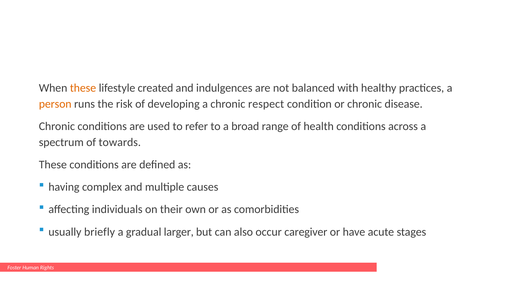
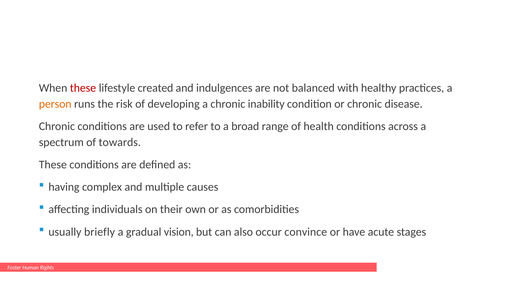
these colour: orange -> red (83, 88)
respect: respect -> inability (266, 104)
larger: larger -> vision (179, 232)
caregiver: caregiver -> convince (306, 232)
